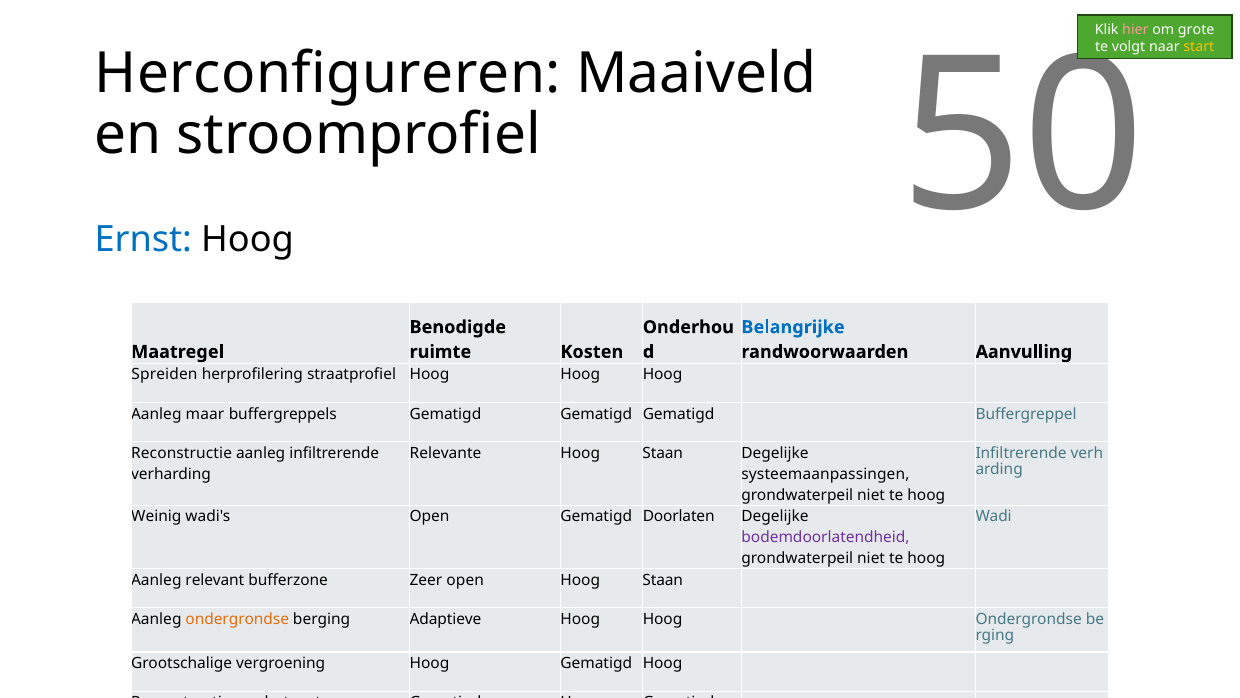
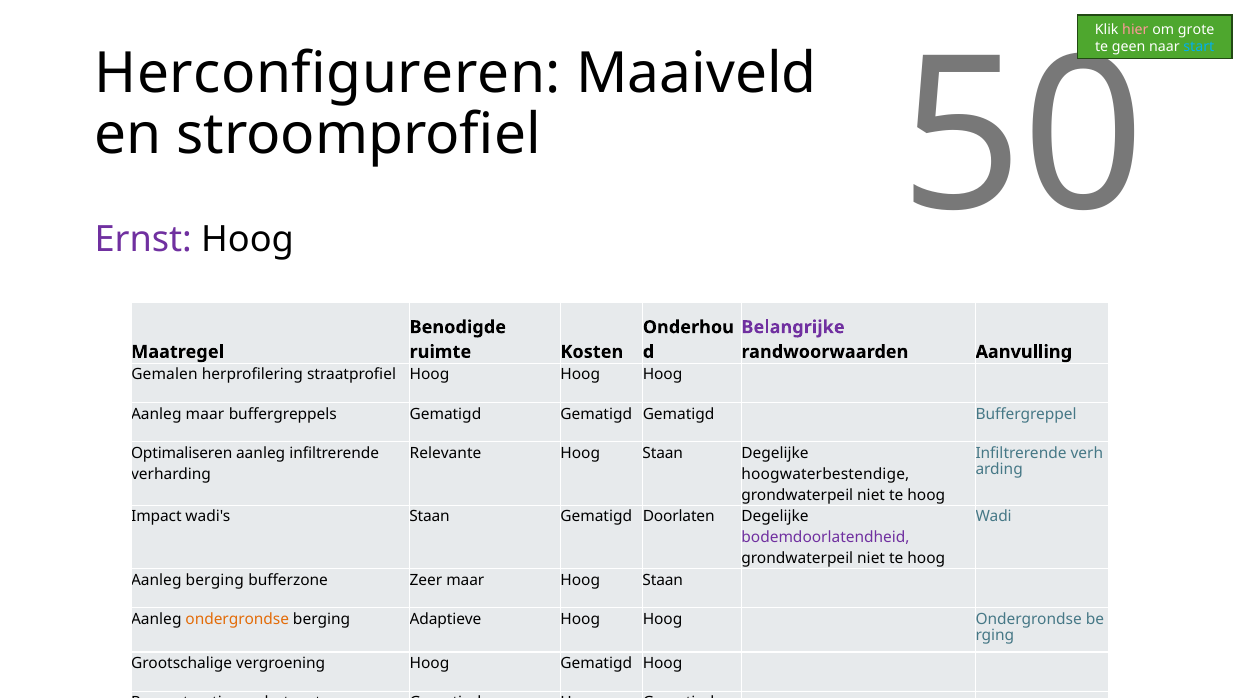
volgt: volgt -> geen (1129, 46)
start colour: yellow -> light blue (1199, 46)
Ernst colour: blue -> purple (143, 239)
Belangrijke colour: blue -> purple (793, 327)
Spreiden: Spreiden -> Gemalen (164, 374)
Reconstructie: Reconstructie -> Optimaliseren (182, 453)
systeemaanpassingen: systeemaanpassingen -> hoogwaterbestendige (825, 474)
Weinig: Weinig -> Impact (156, 516)
wadi's Open: Open -> Staan (430, 516)
Aanleg relevant: relevant -> berging (215, 580)
Zeer open: open -> maar (465, 580)
